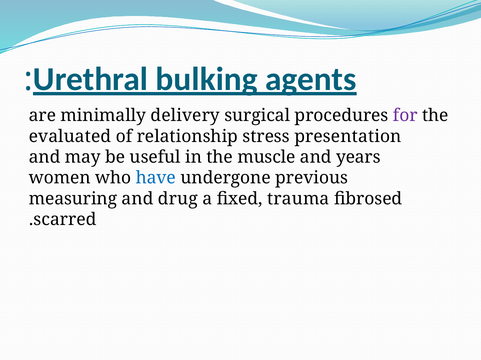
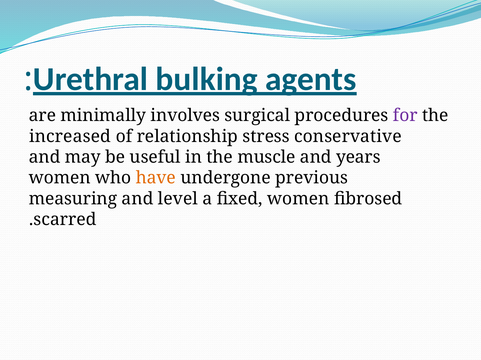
delivery: delivery -> involves (185, 116)
evaluated: evaluated -> increased (70, 137)
presentation: presentation -> conservative (348, 137)
have colour: blue -> orange (156, 178)
drug: drug -> level (178, 199)
fixed trauma: trauma -> women (298, 199)
